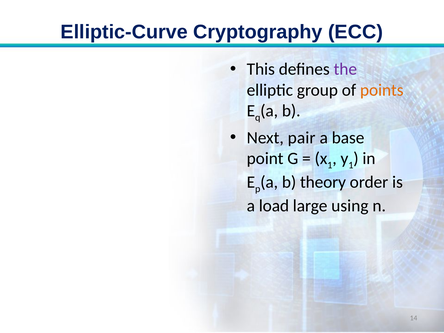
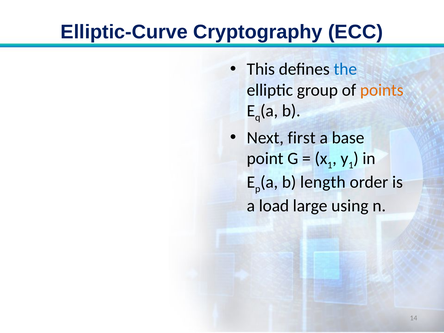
the colour: purple -> blue (345, 69)
pair: pair -> first (302, 138)
theory: theory -> length (323, 182)
